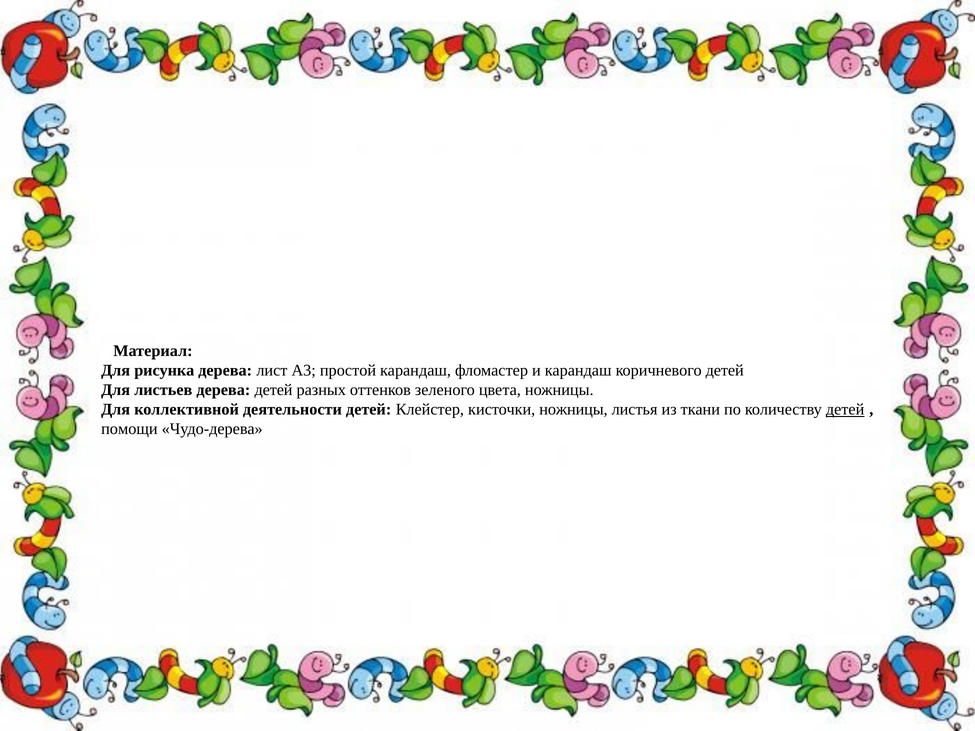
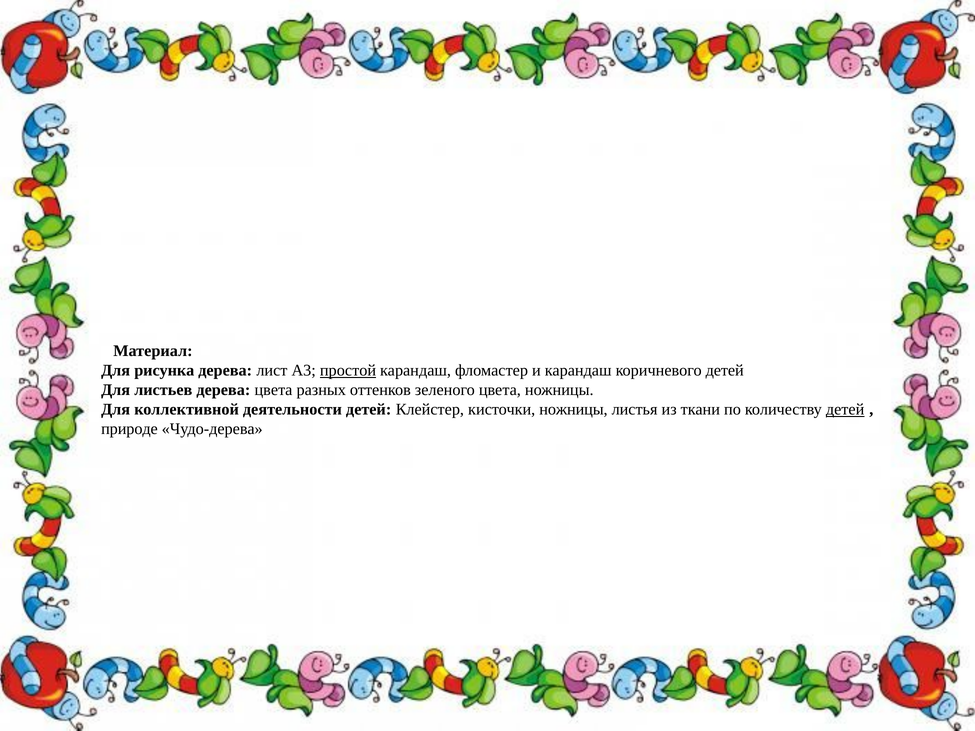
простой underline: none -> present (348, 371)
дерева детей: детей -> цвета (273, 390)
помощи: помощи -> природе (129, 429)
